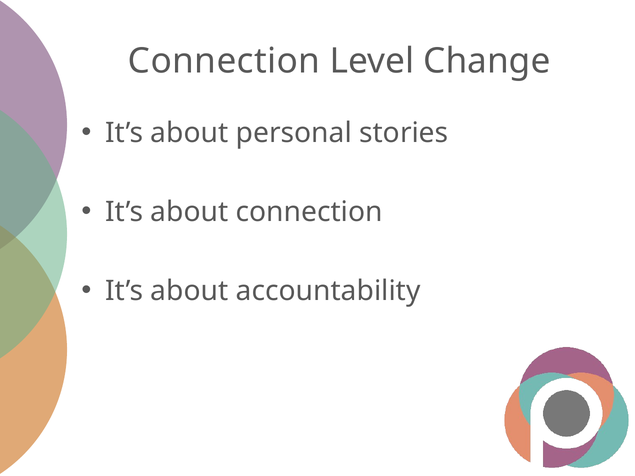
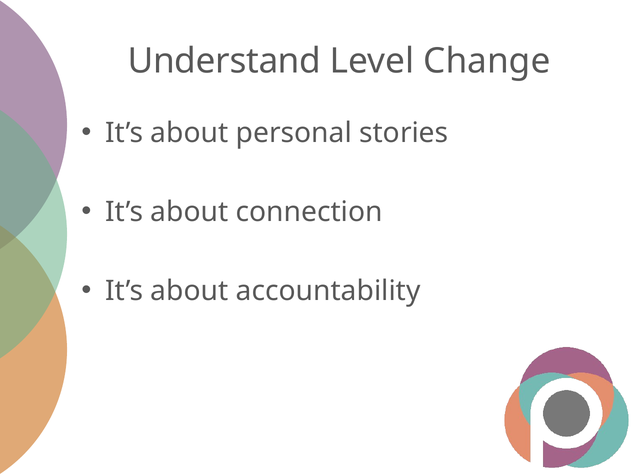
Connection: Connection -> Understand (224, 61)
